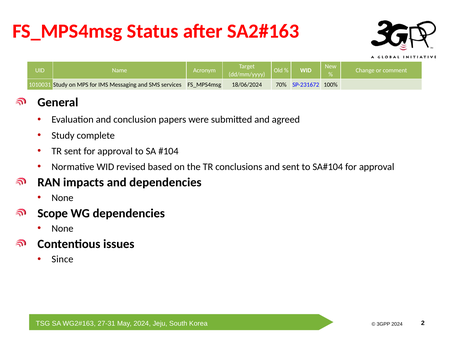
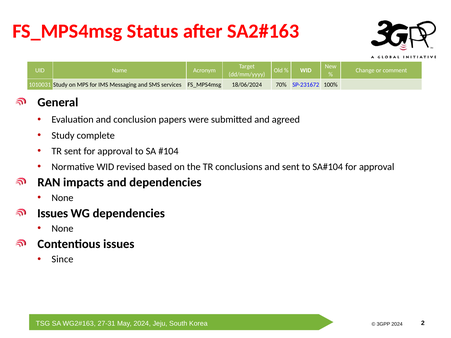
Scope: Scope -> Issues (53, 213)
